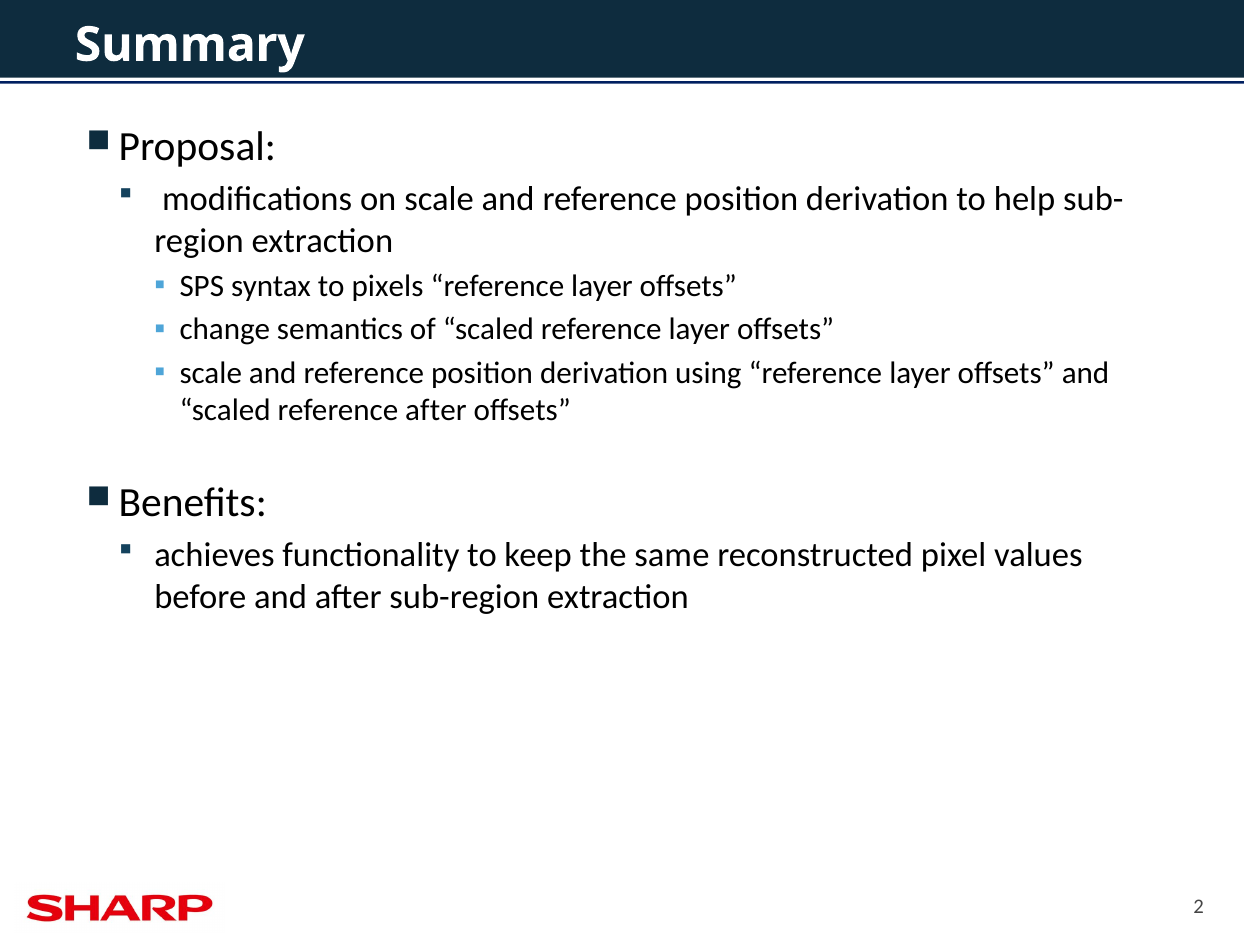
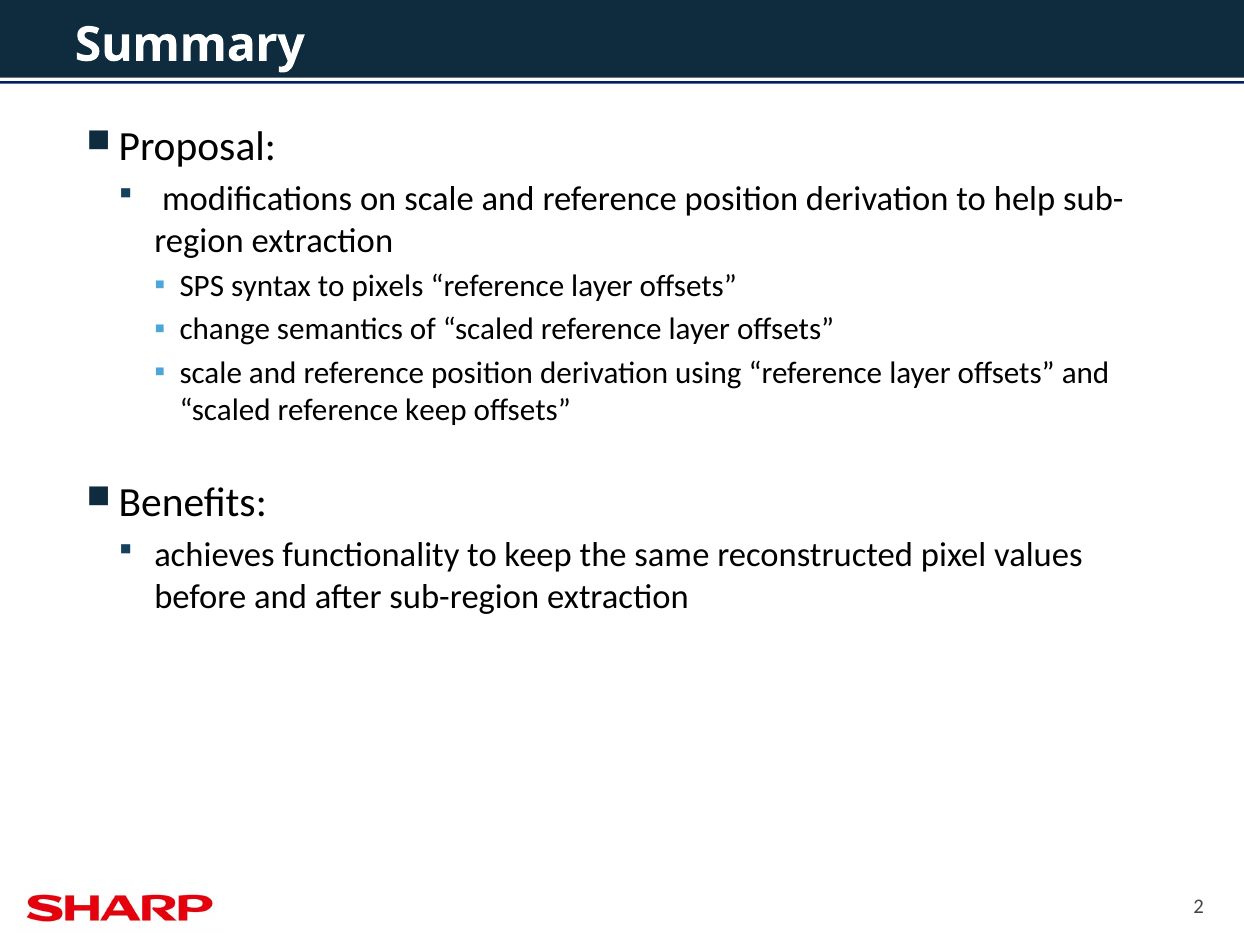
reference after: after -> keep (436, 410)
